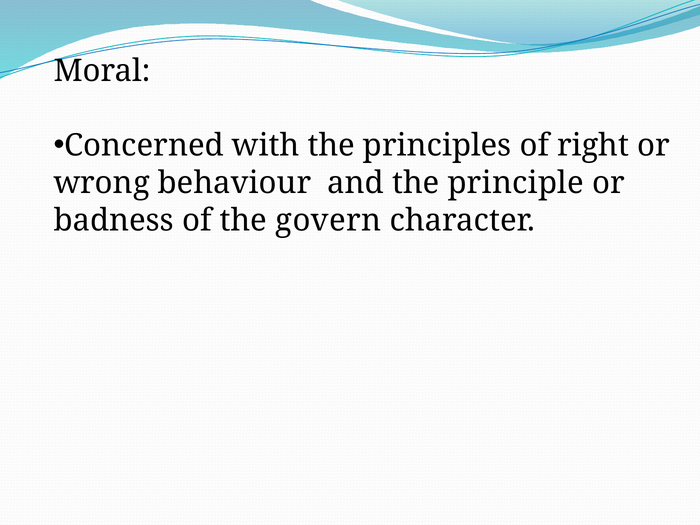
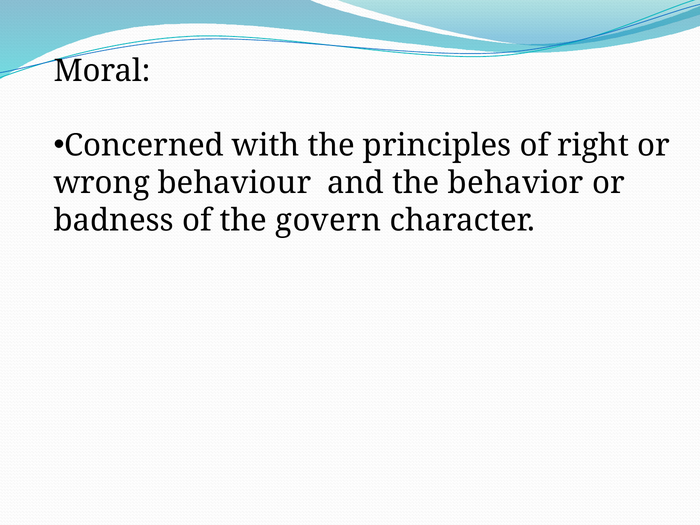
principle: principle -> behavior (516, 183)
